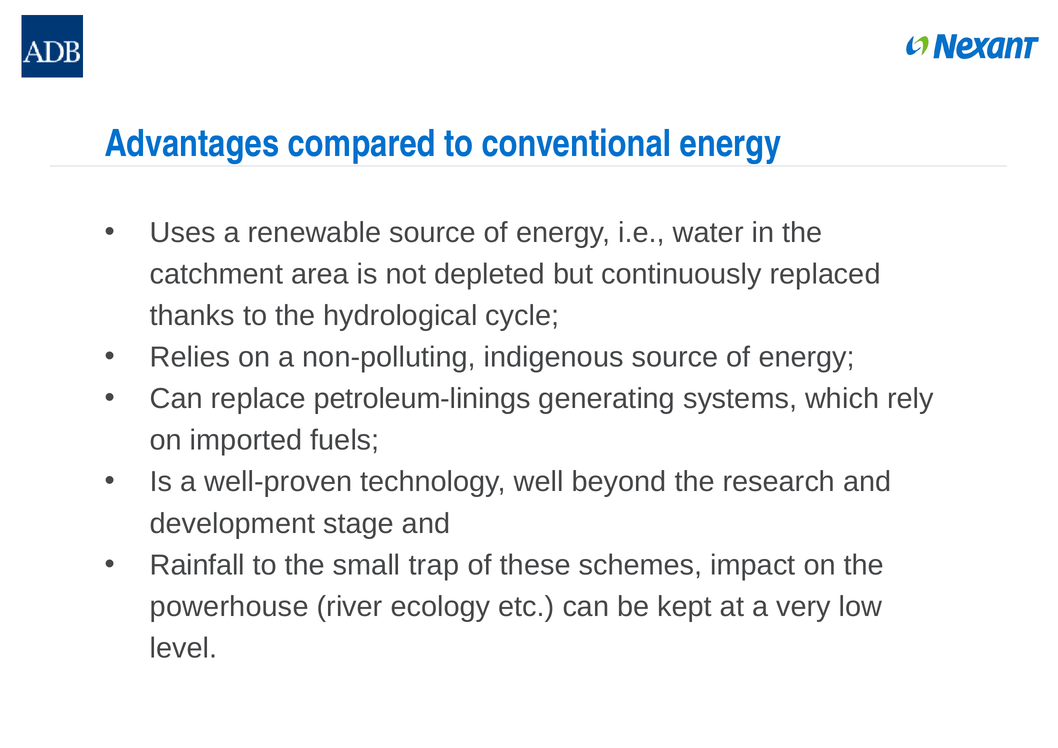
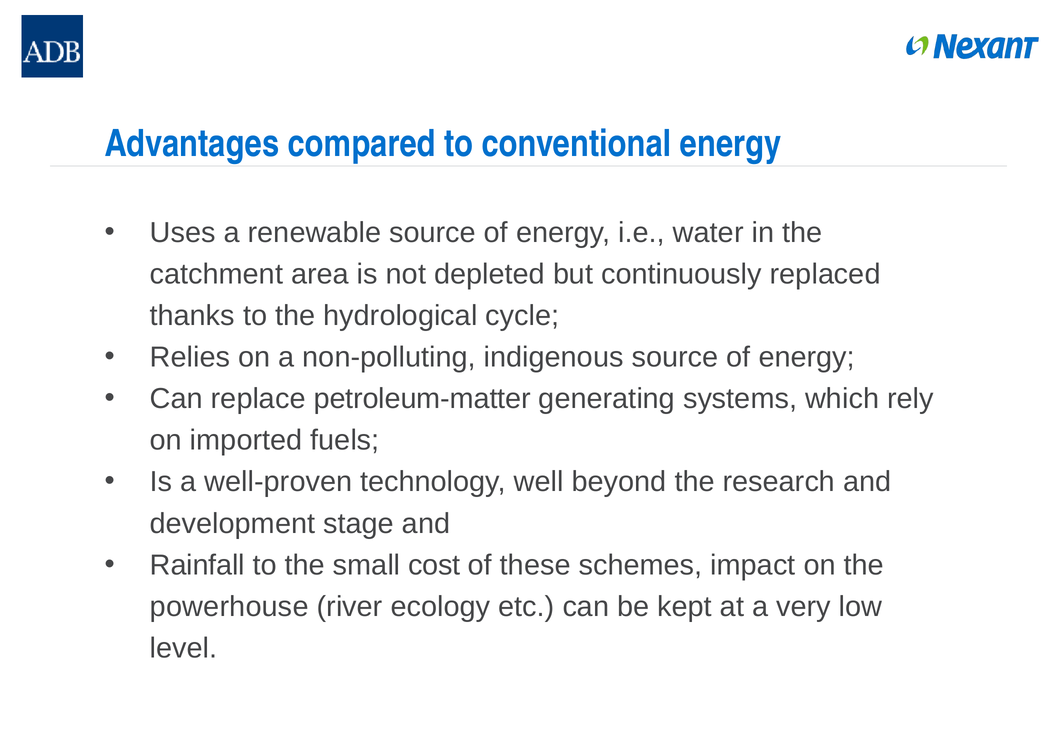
petroleum-linings: petroleum-linings -> petroleum-matter (422, 399)
trap: trap -> cost (434, 565)
